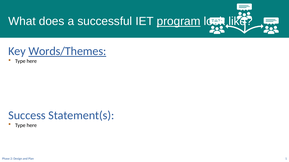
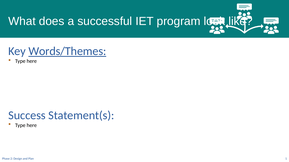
program underline: present -> none (179, 21)
